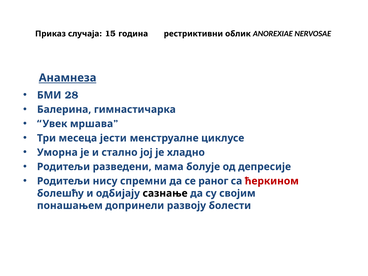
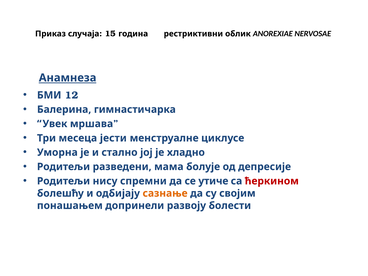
28: 28 -> 12 (72, 95)
раног: раног -> утиче (213, 181)
сазнање colour: black -> orange (165, 193)
